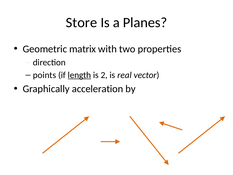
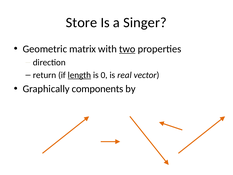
Planes: Planes -> Singer (145, 23)
two underline: none -> present (127, 49)
points: points -> return (45, 75)
2: 2 -> 0 (104, 75)
acceleration: acceleration -> components (98, 89)
